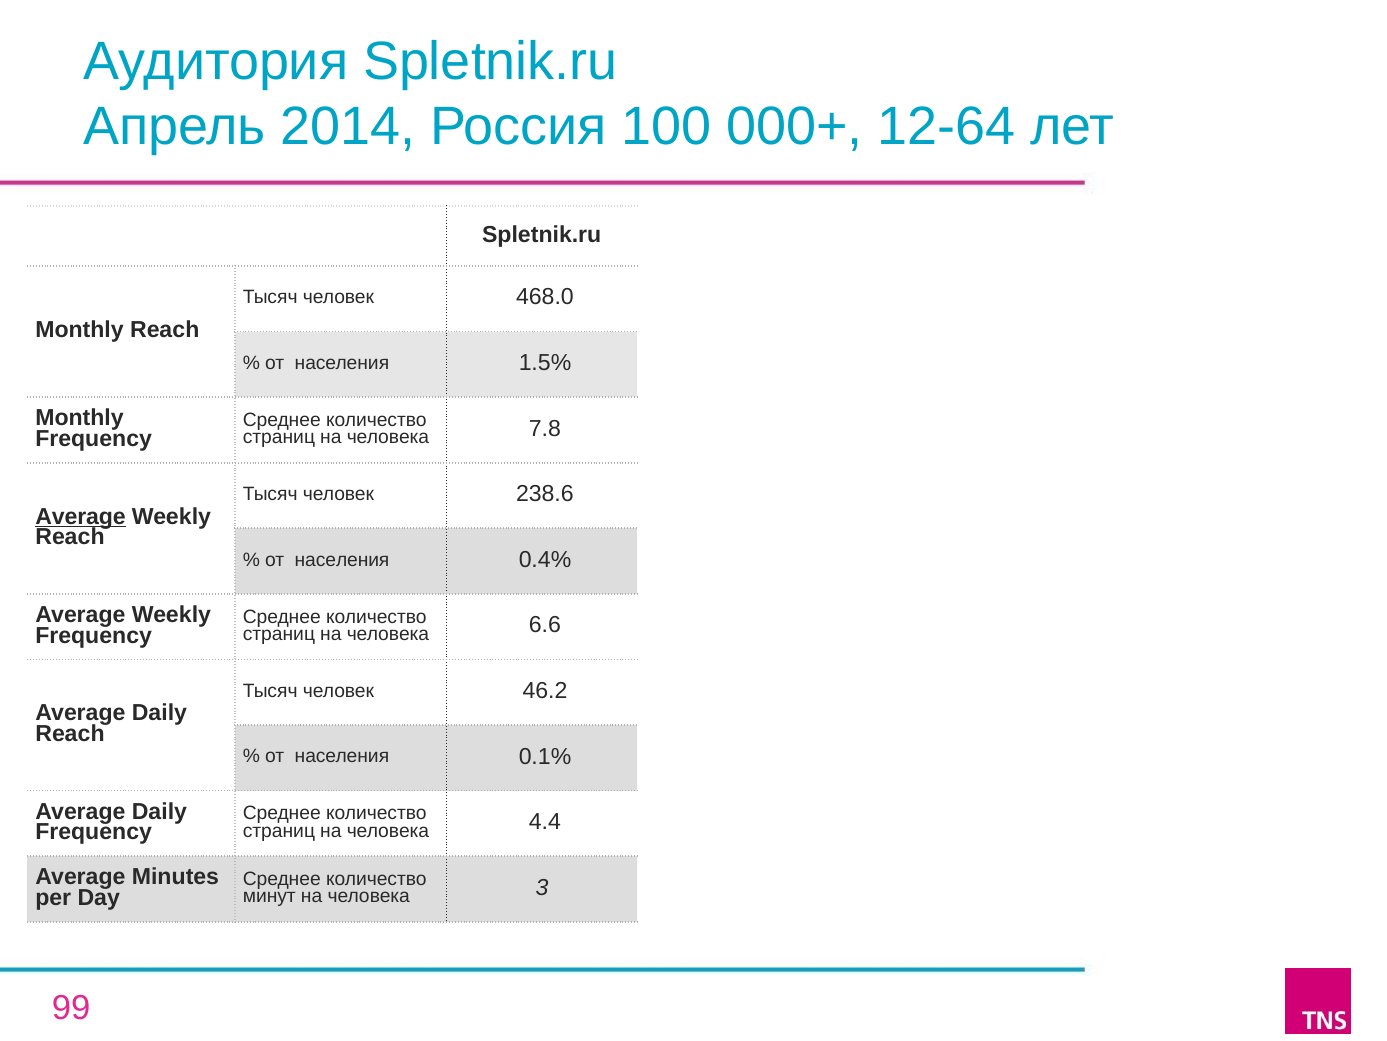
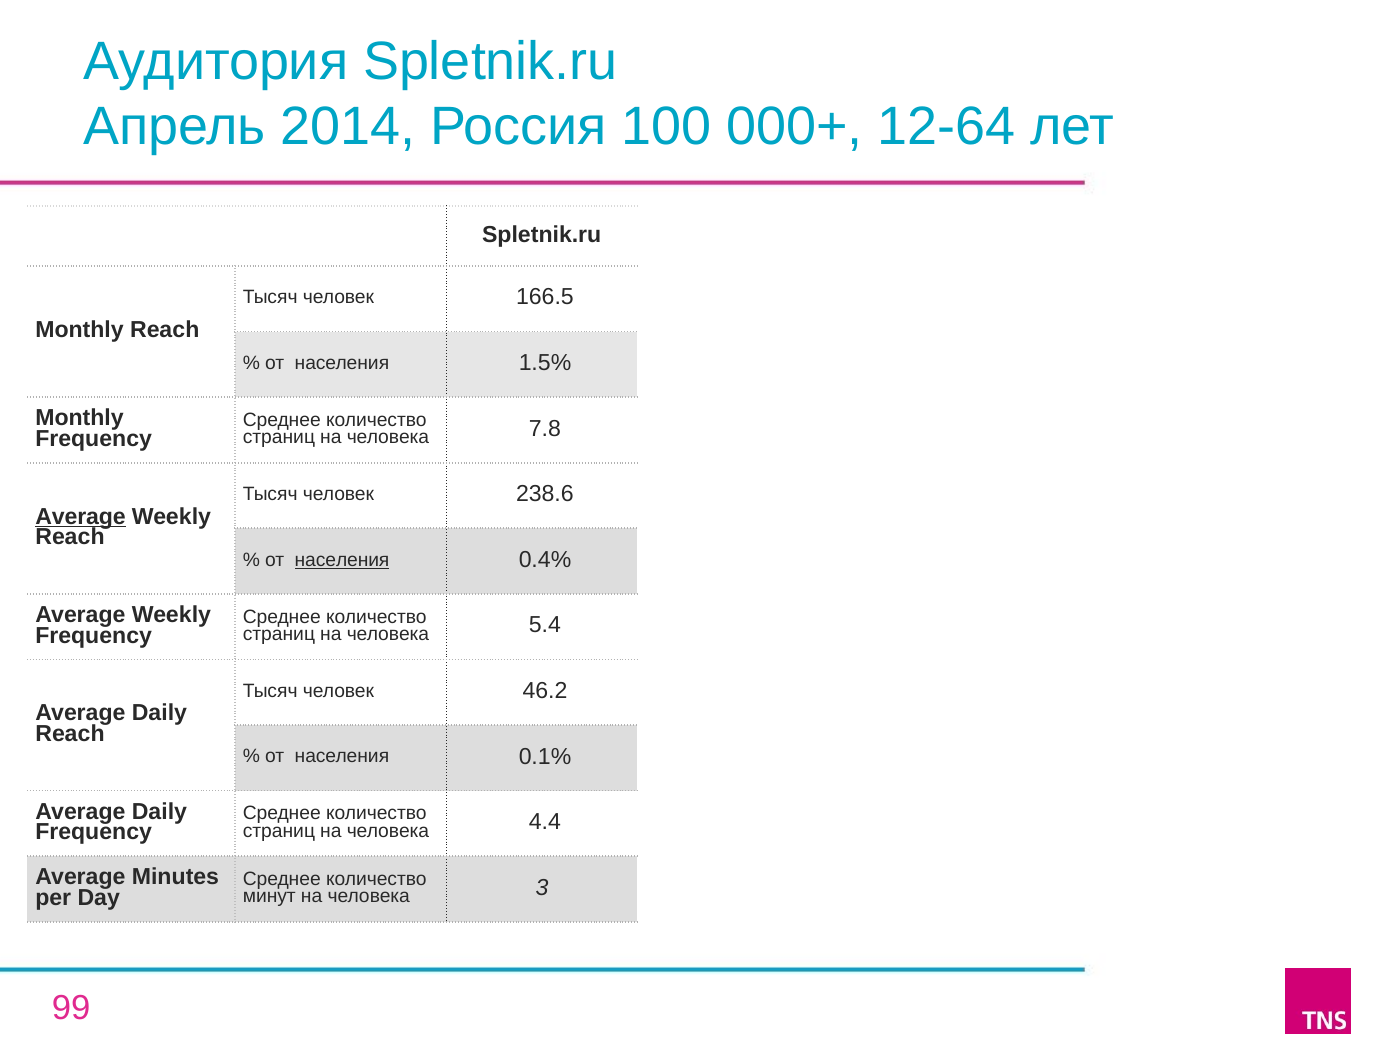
468.0: 468.0 -> 166.5 (545, 297)
населения underline: none -> present (342, 559)
6.6: 6.6 -> 5.4 (545, 625)
